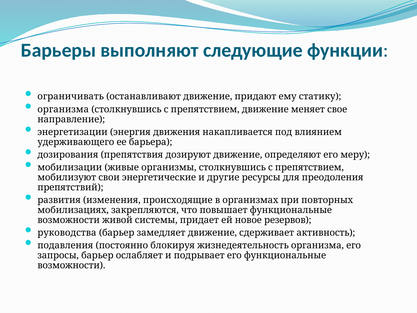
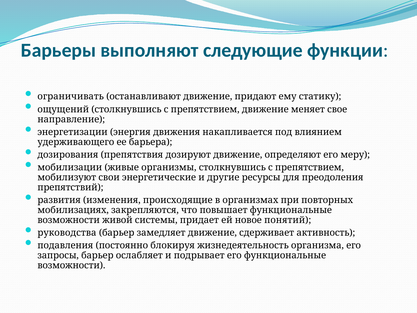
организма: организма -> ощущений (63, 109)
резервов: резервов -> понятий (288, 220)
